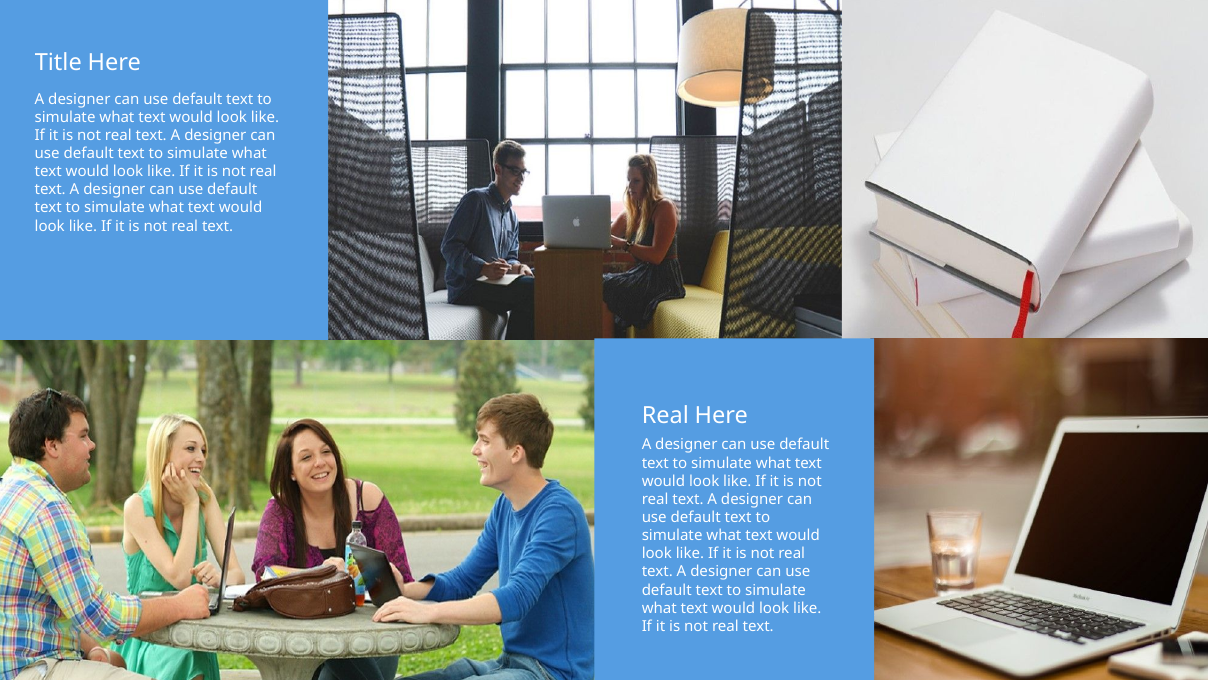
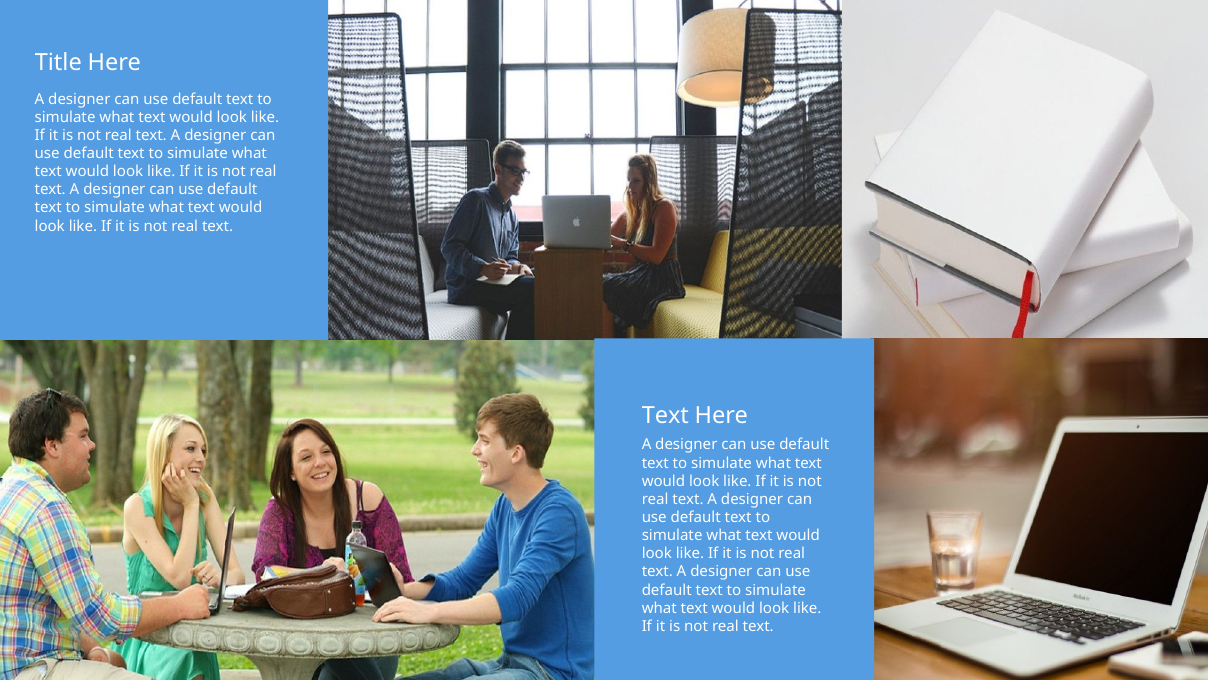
Real: Real -> Text (665, 415)
